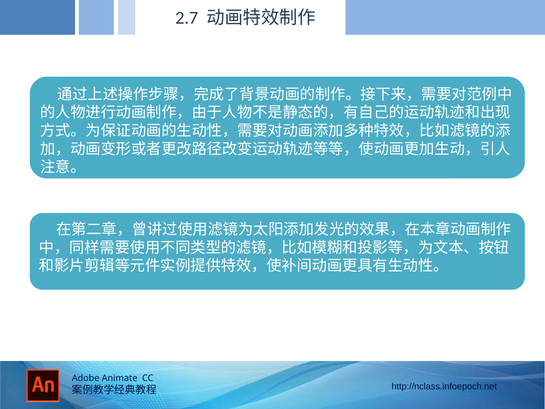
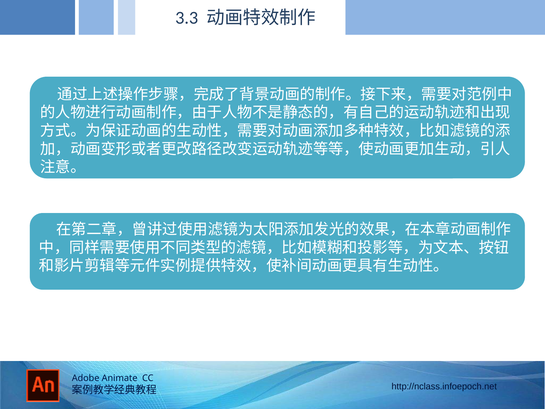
2.7: 2.7 -> 3.3 (187, 18)
